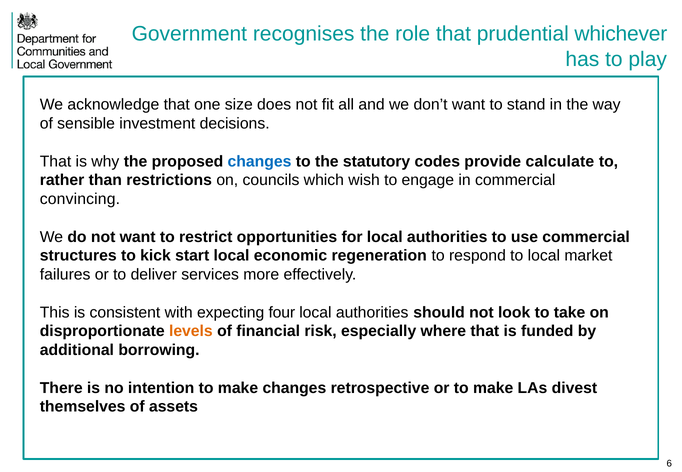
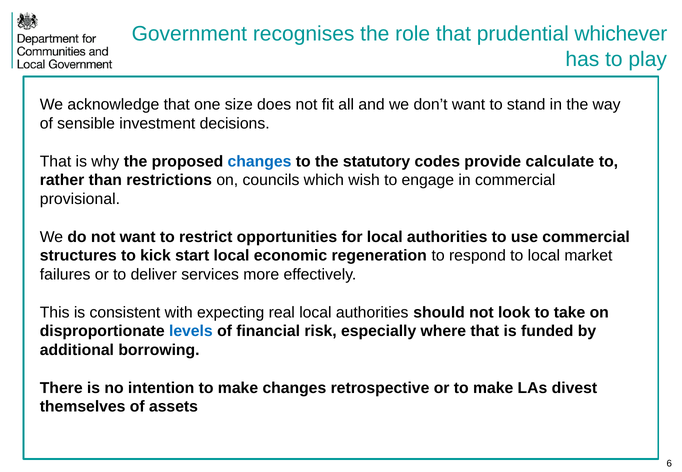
convincing: convincing -> provisional (80, 199)
four: four -> real (282, 312)
levels colour: orange -> blue (191, 331)
